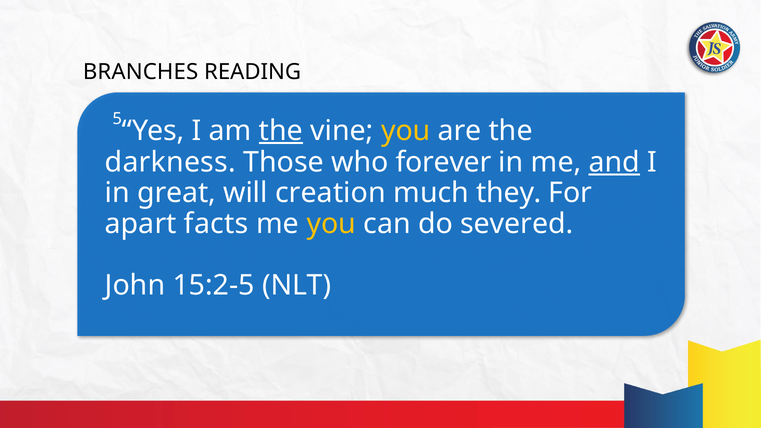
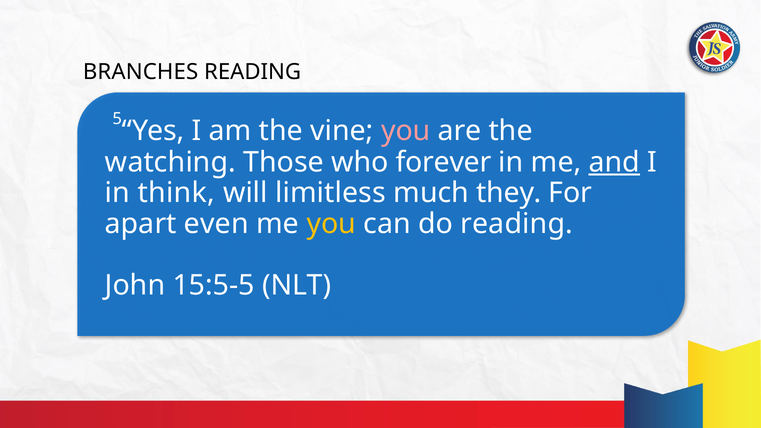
the underline: present -> none (281, 131)
you colour: yellow -> pink (406, 131)
darkness: darkness -> watching (170, 162)
great: great -> think (176, 193)
creation: creation -> limitless (330, 193)
facts: facts -> even (216, 224)
do severed: severed -> reading (517, 224)
15:2-5: 15:2-5 -> 15:5-5 (214, 286)
